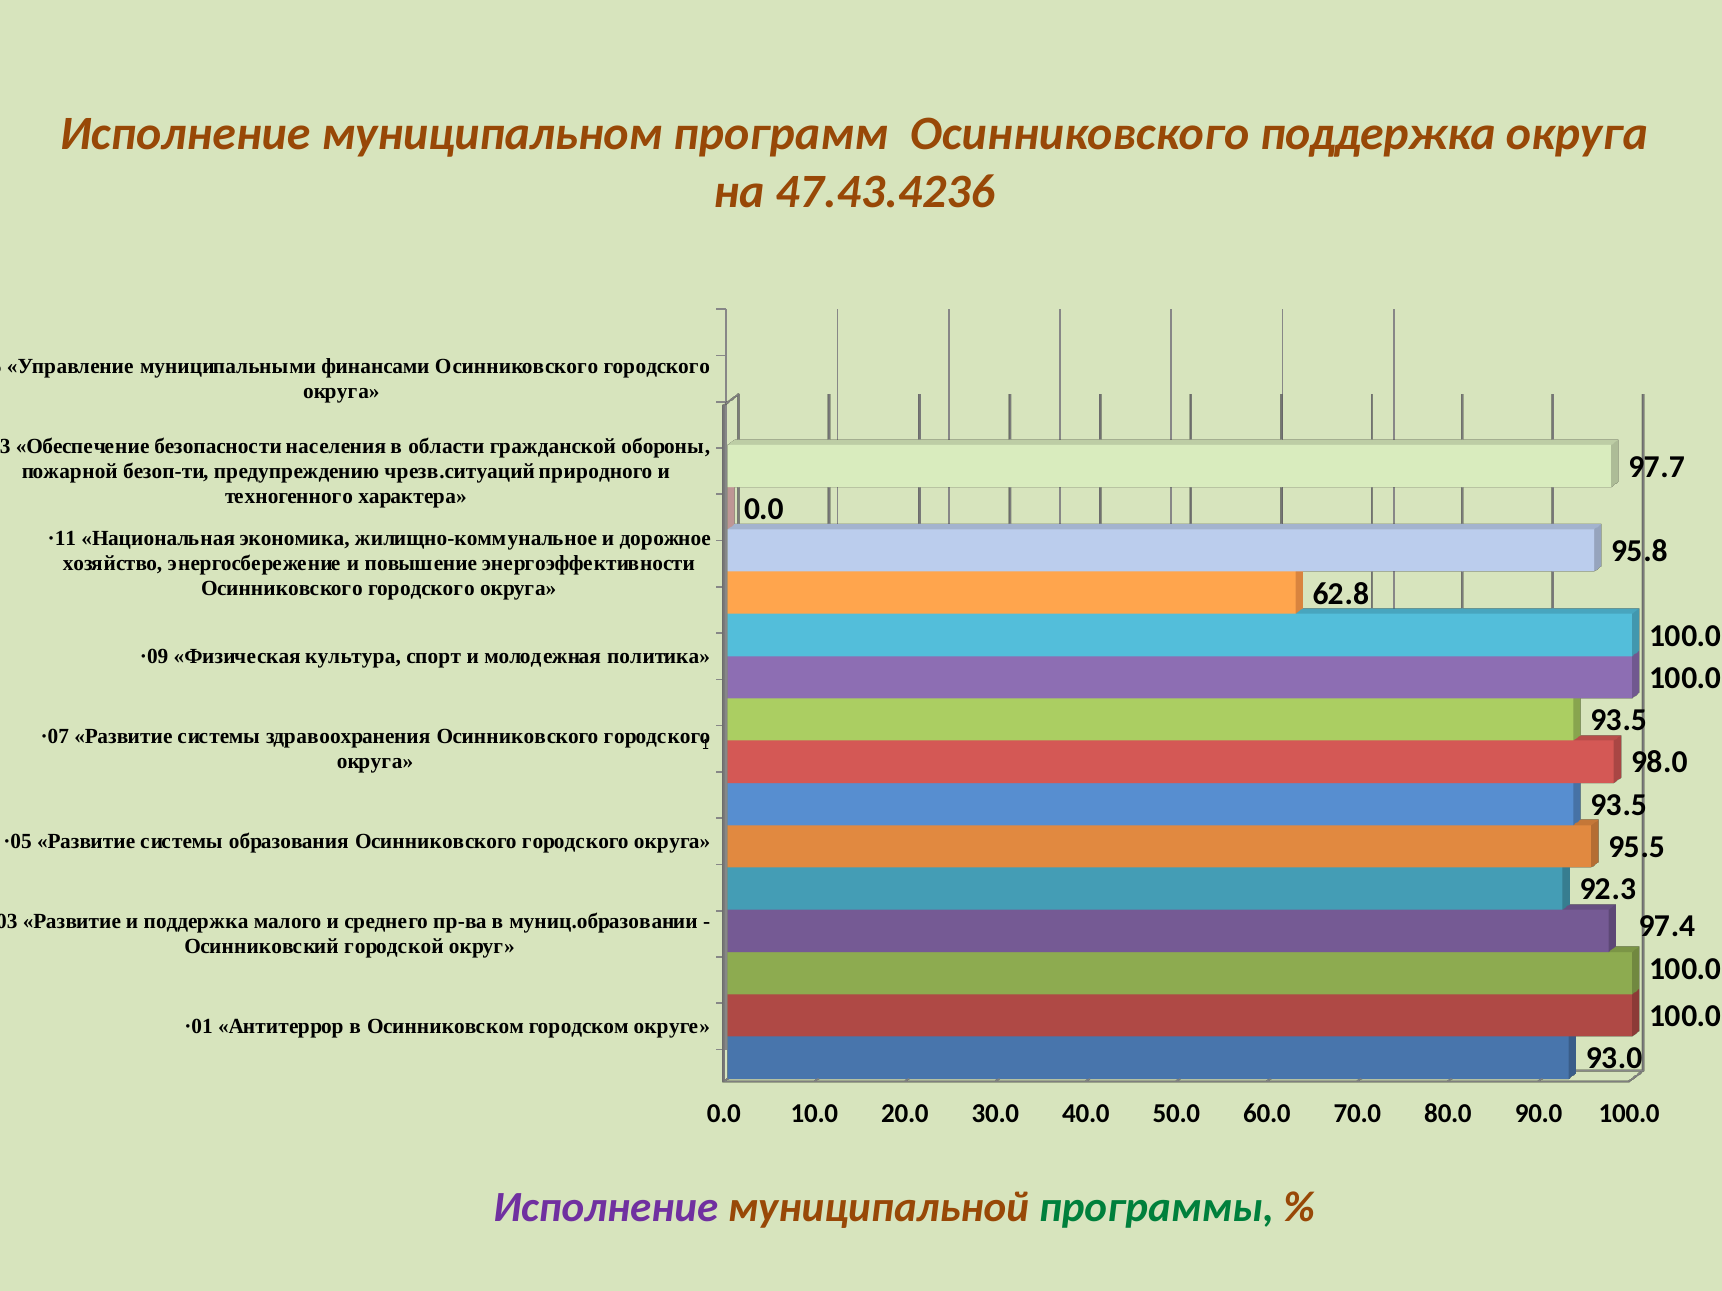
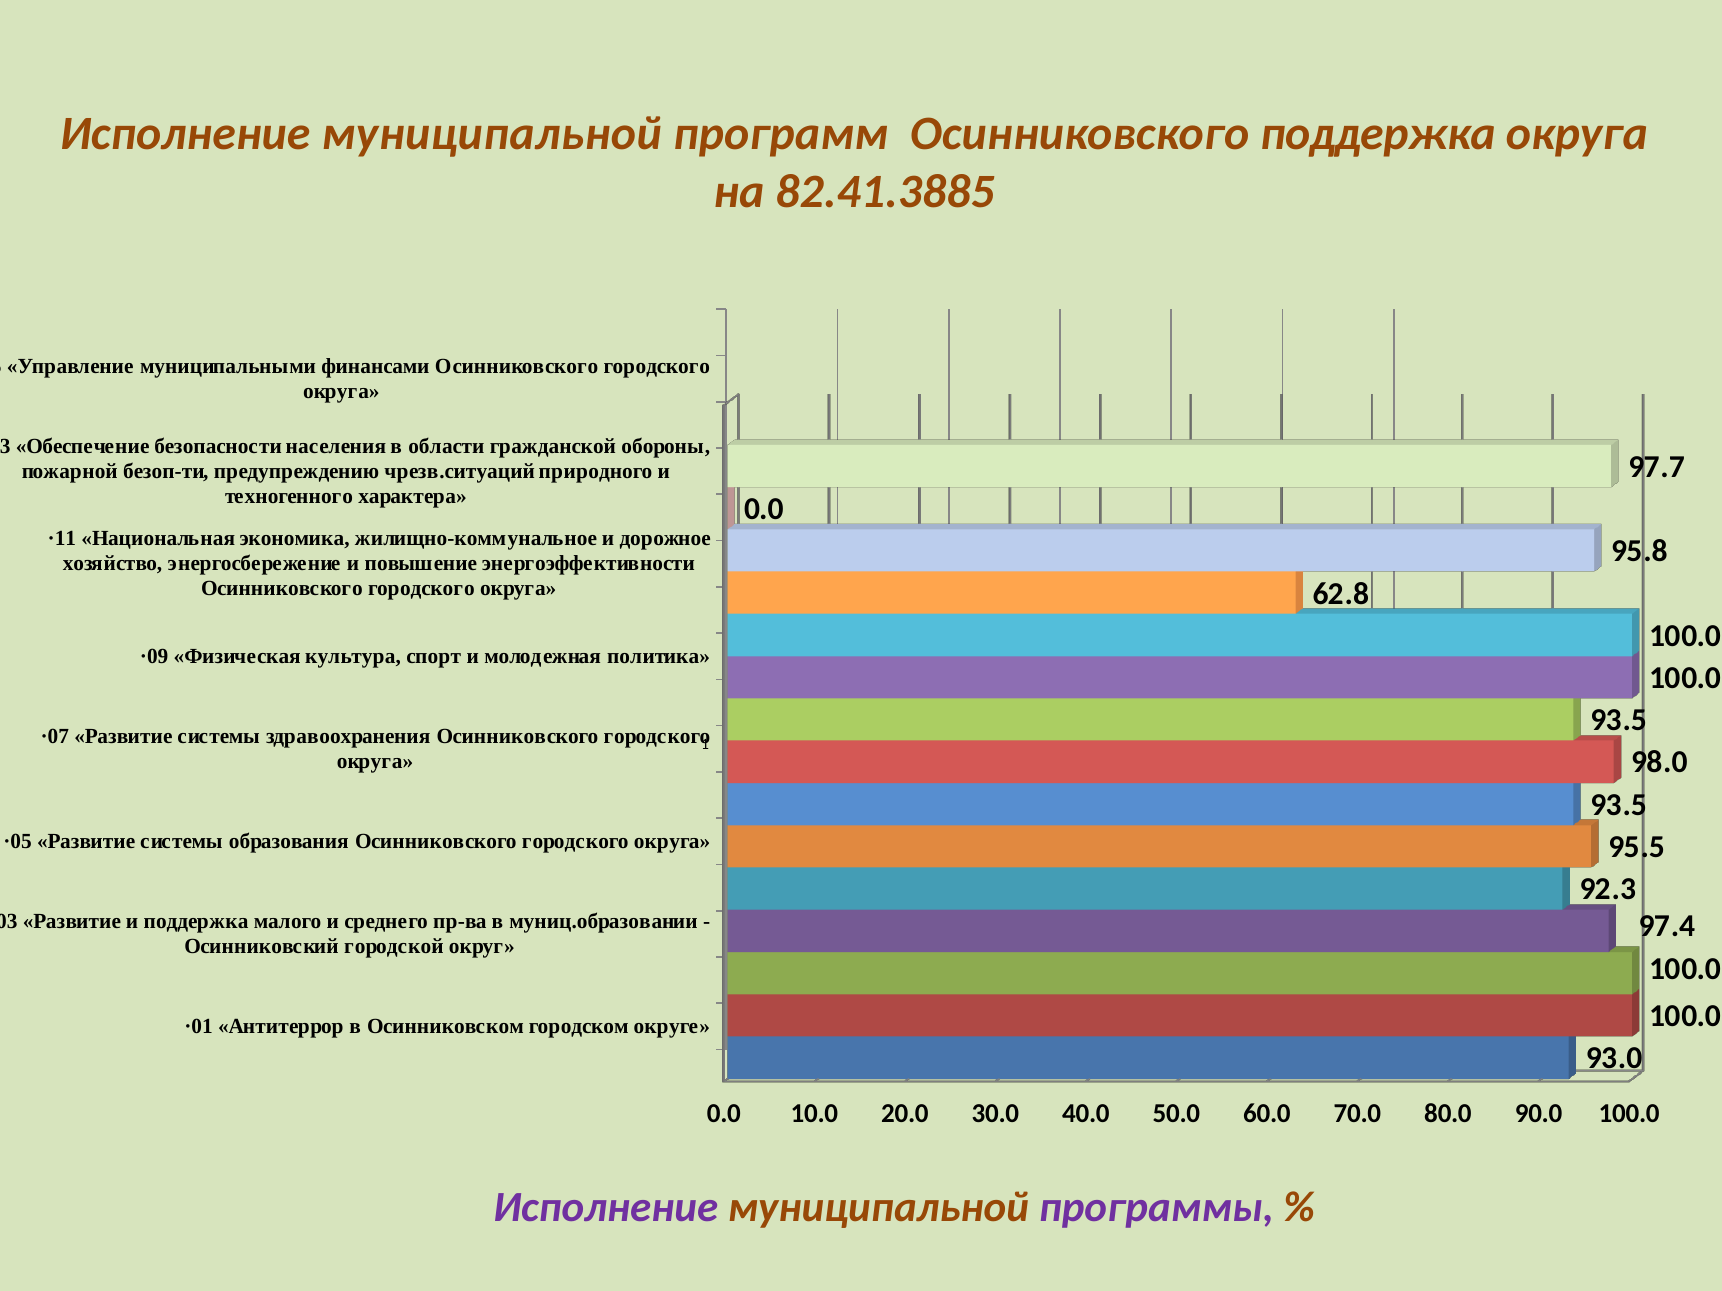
муниципальном: муниципальном -> муниципальной (492, 134)
47.43.4236: 47.43.4236 -> 82.41.3885 (885, 191)
программы colour: green -> purple (1156, 1208)
